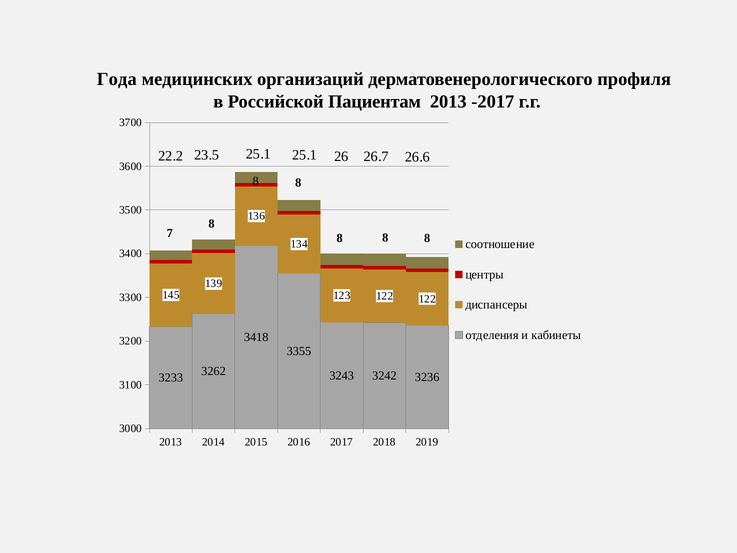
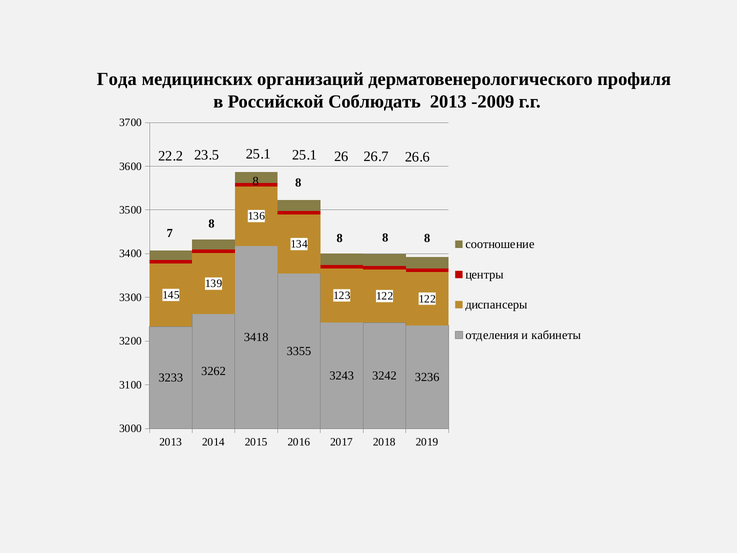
Пациентам: Пациентам -> Соблюдать (375, 101)
-2017: -2017 -> -2009 (493, 101)
